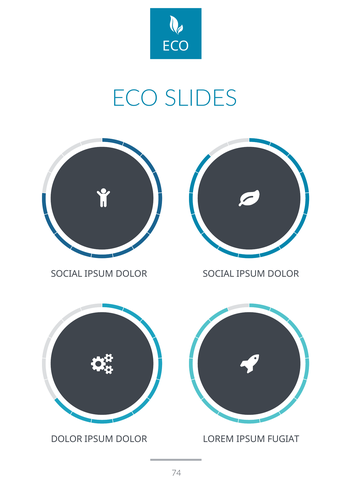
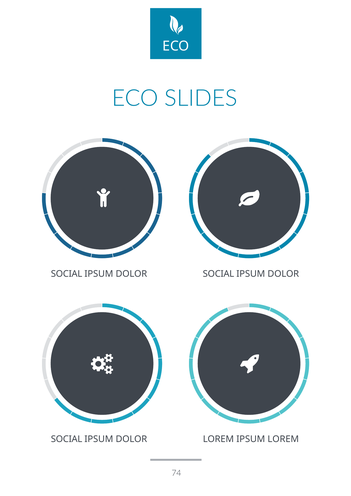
DOLOR: DOLOR -> SOCIAL (67, 439)
IPSUM FUGIAT: FUGIAT -> LOREM (283, 439)
